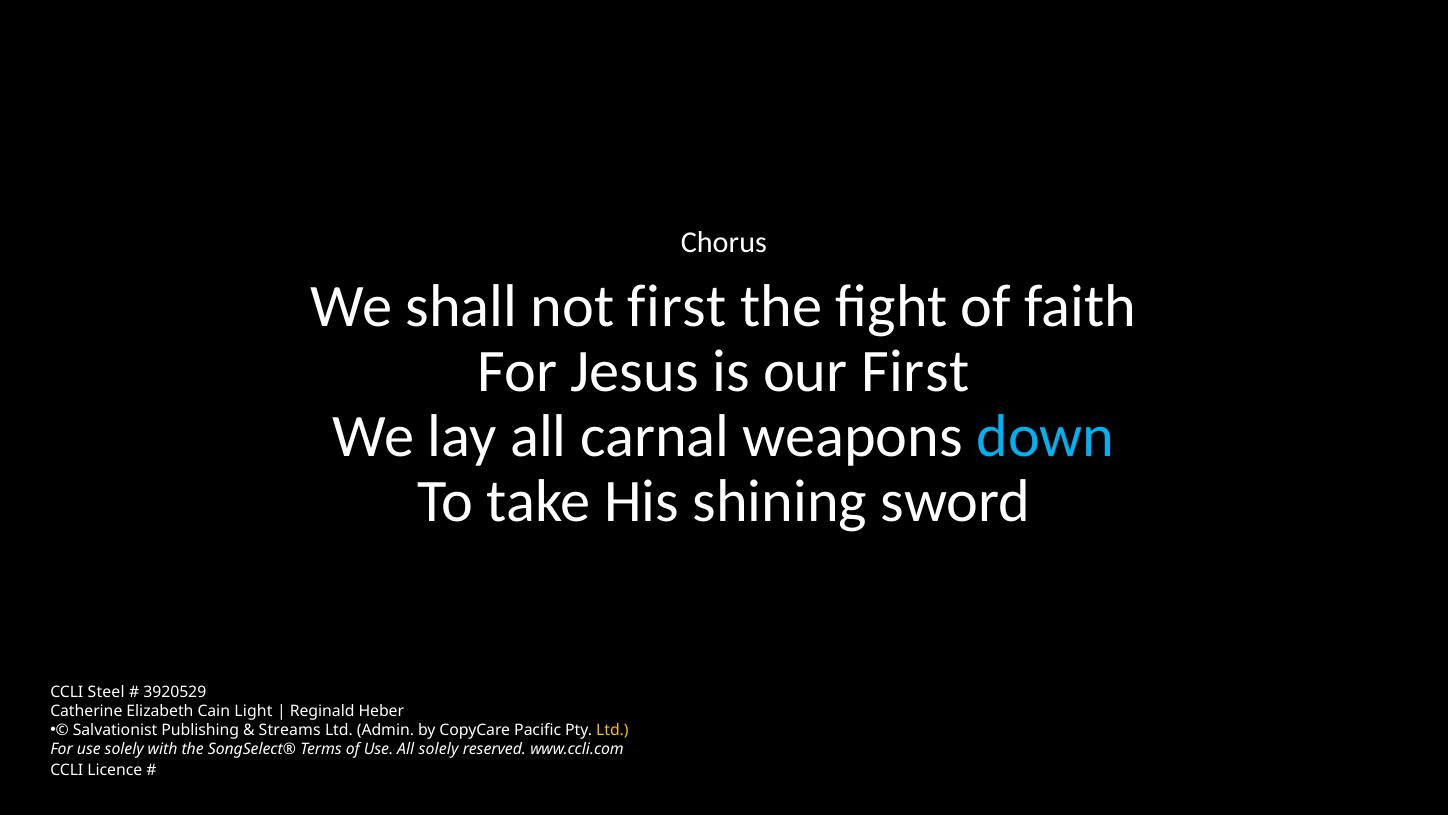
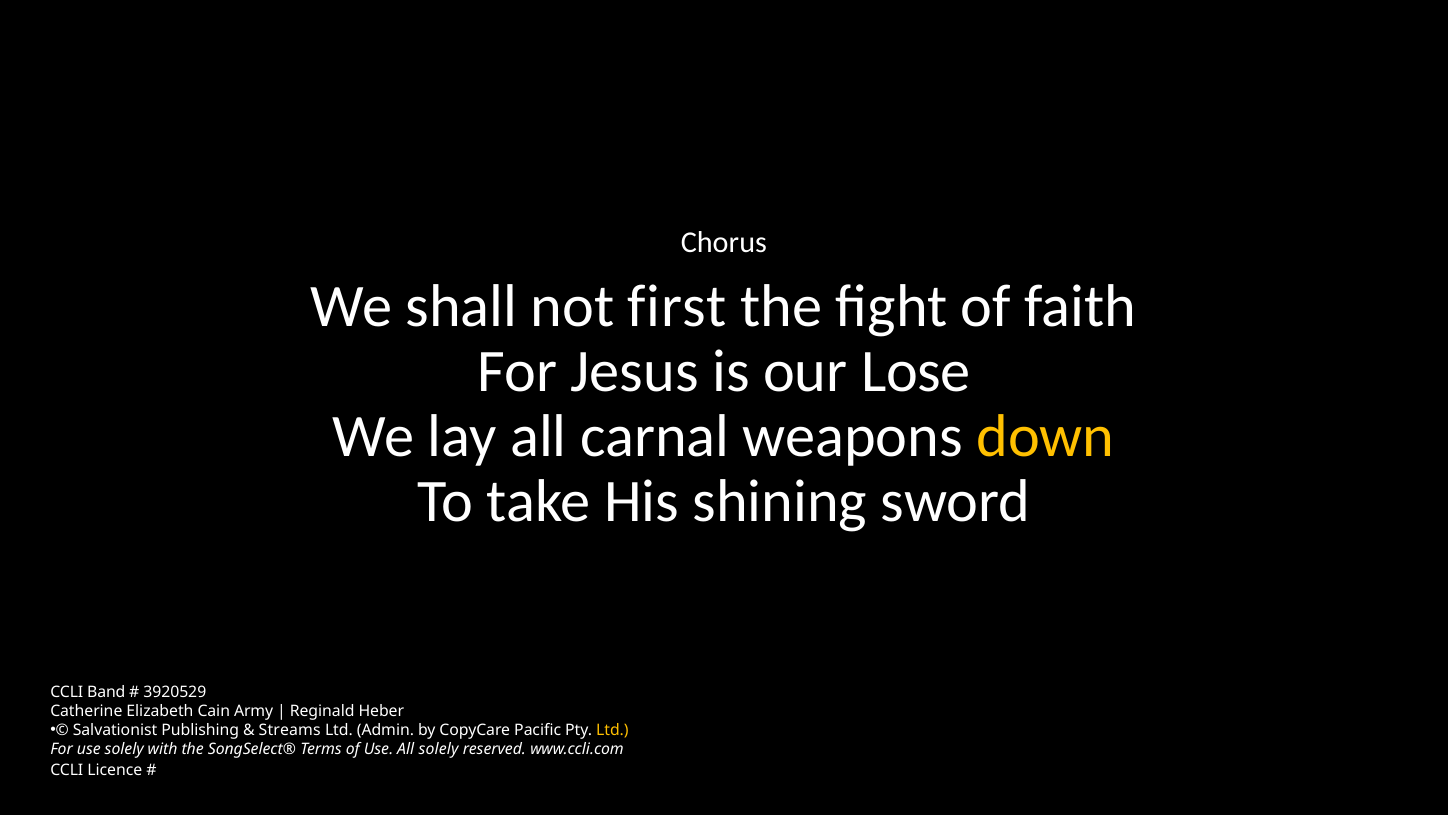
our First: First -> Lose (916, 371)
down colour: light blue -> yellow (1046, 436)
Steel: Steel -> Band (106, 692)
Light: Light -> Army (254, 711)
